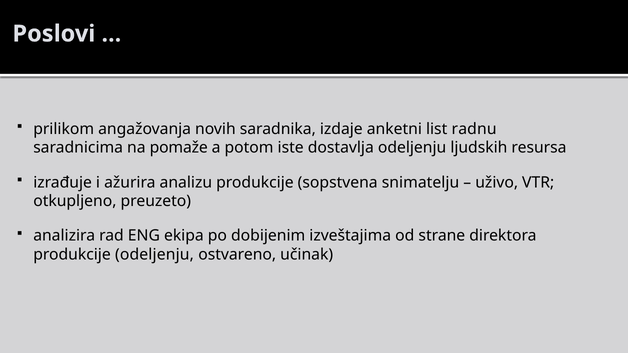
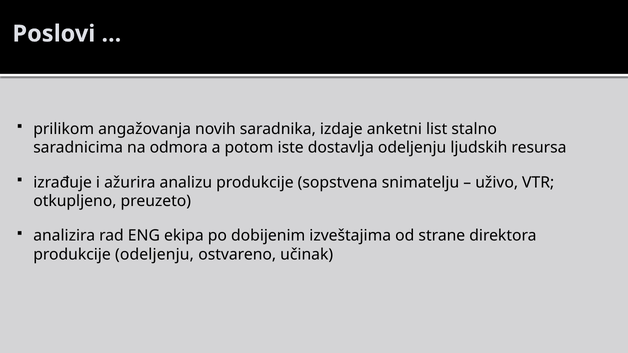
radnu: radnu -> stalno (474, 129)
pomaže: pomaže -> odmora (179, 148)
